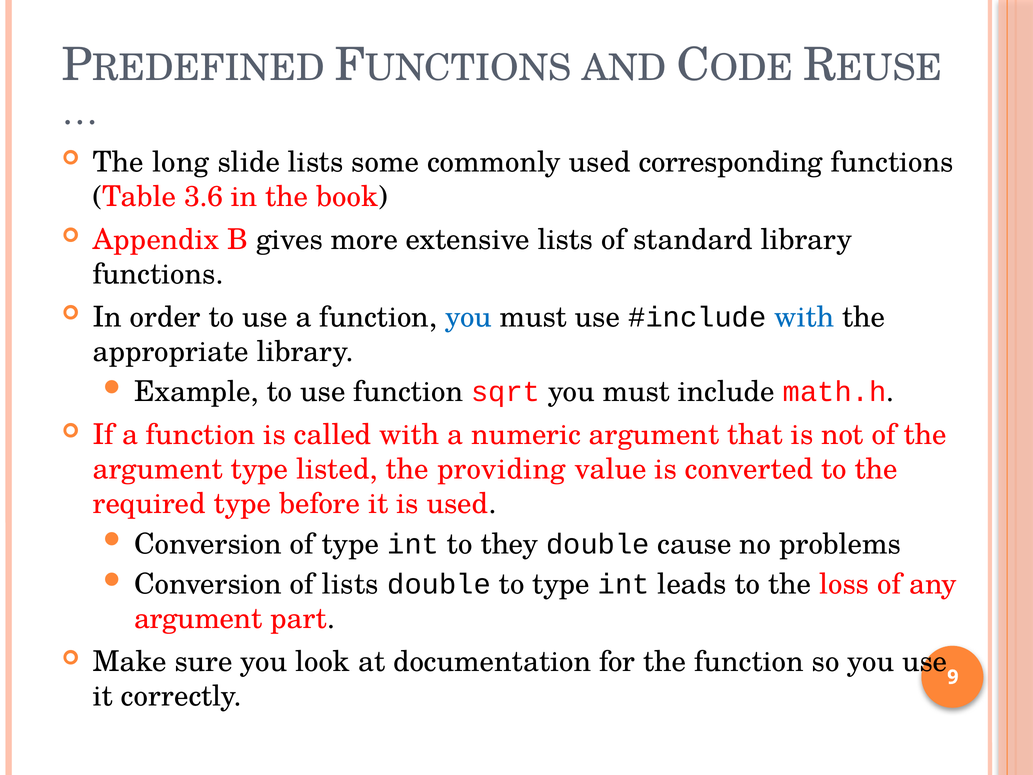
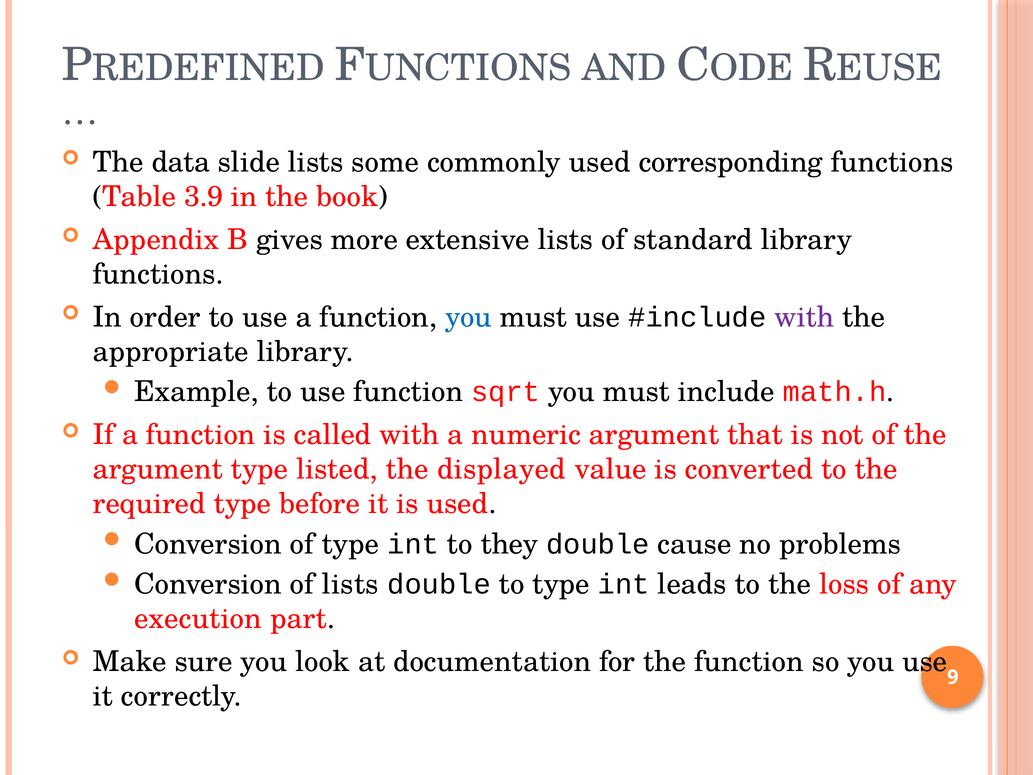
long: long -> data (181, 162)
3.6: 3.6 -> 3.9 (204, 197)
with colour: blue -> purple (804, 317)
providing: providing -> displayed (501, 469)
argument: argument -> execution (198, 618)
